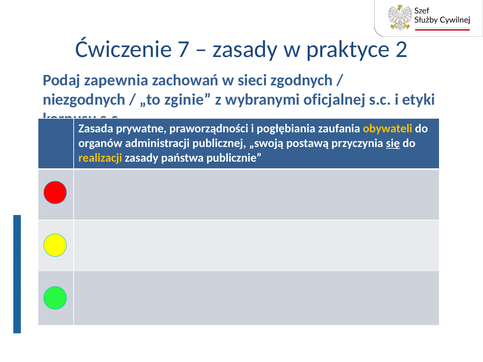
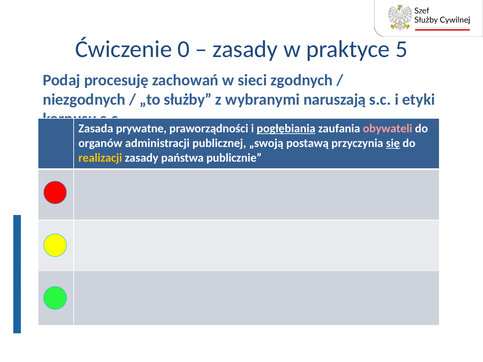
7: 7 -> 0 (184, 49)
2: 2 -> 5 (402, 49)
zapewnia: zapewnia -> procesuję (116, 80)
zginie: zginie -> służby (188, 99)
oficjalnej: oficjalnej -> naruszają (335, 99)
pogłębiania underline: none -> present (286, 128)
obywateli colour: yellow -> pink (388, 128)
